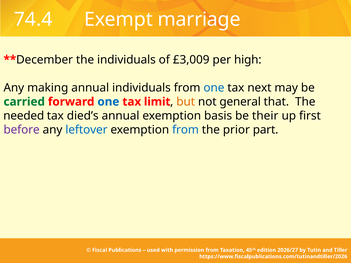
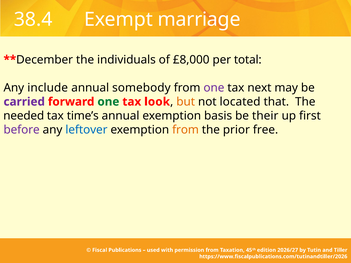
74.4: 74.4 -> 38.4 (33, 19)
£3,009: £3,009 -> £8,000 (191, 60)
high: high -> total (248, 60)
making: making -> include (48, 88)
annual individuals: individuals -> somebody (141, 88)
one colour: blue -> purple (214, 88)
carried colour: green -> purple (24, 102)
one colour: blue -> green (108, 102)
limit: limit -> look (157, 102)
general: general -> located (240, 102)
died’s: died’s -> time’s (83, 116)
from colour: blue -> orange (186, 130)
part: part -> free (266, 130)
